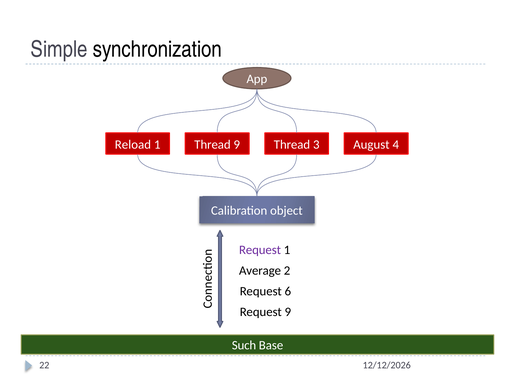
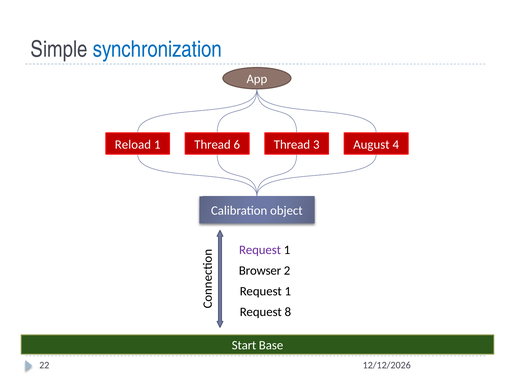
synchronization colour: black -> blue (157, 49)
Thread 9: 9 -> 6 (237, 144)
Average: Average -> Browser (260, 270)
6: 6 -> 1 (288, 291)
Request 9: 9 -> 8 (288, 311)
Such: Such -> Start (244, 345)
